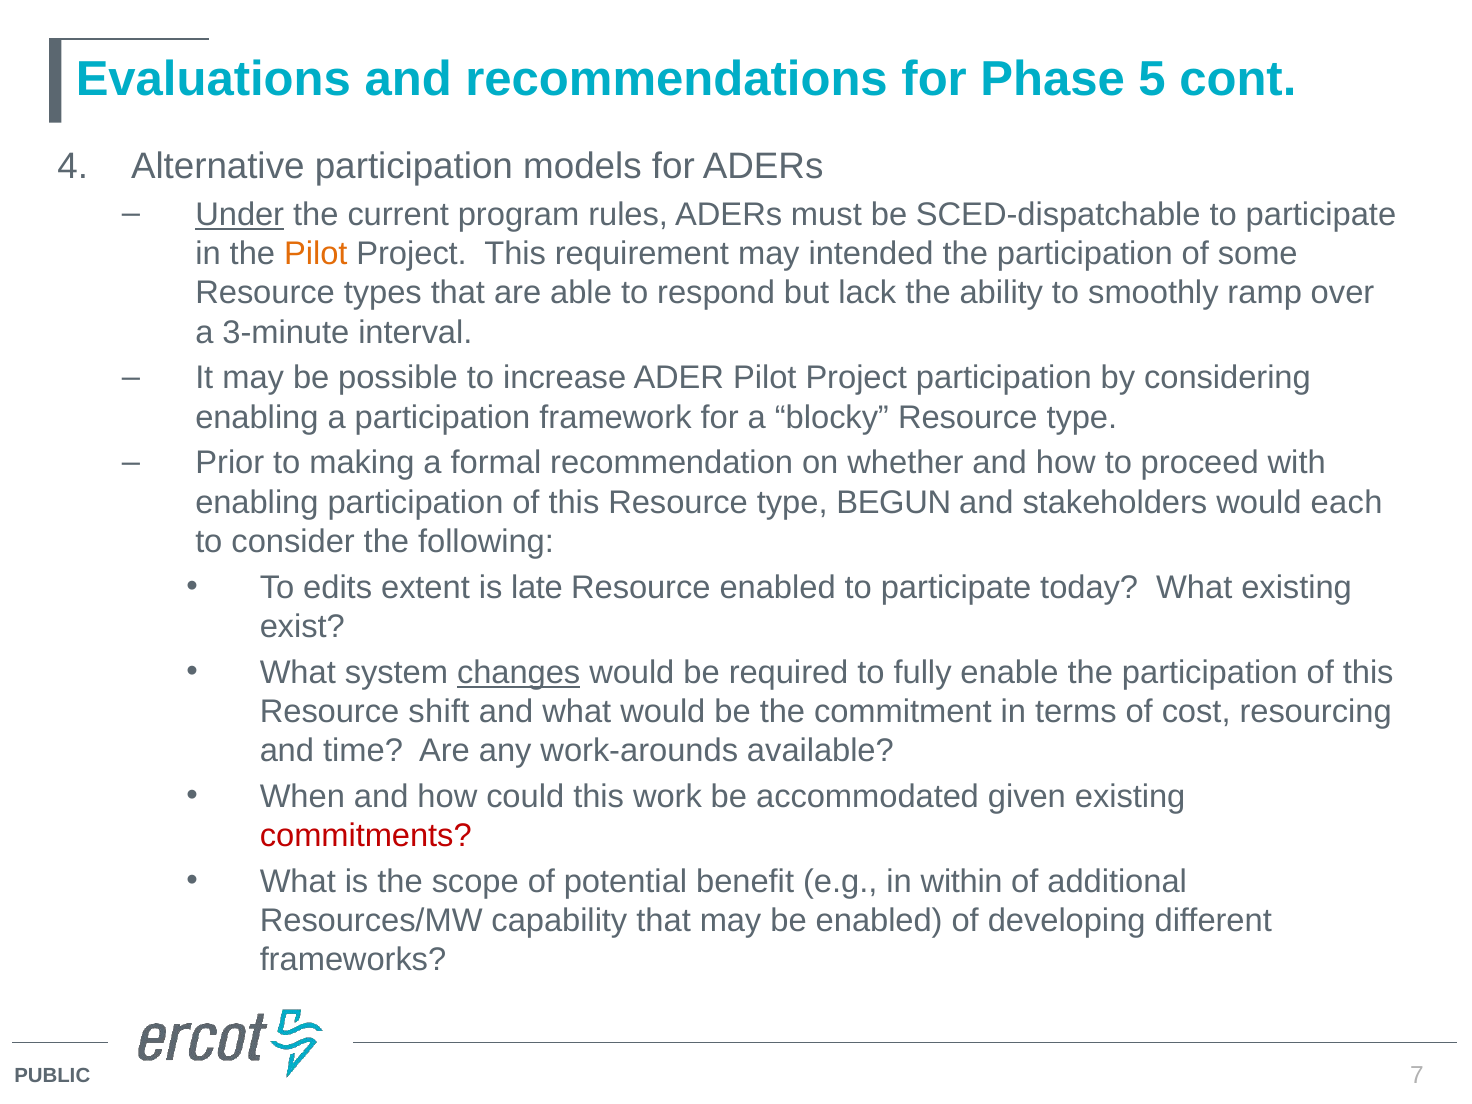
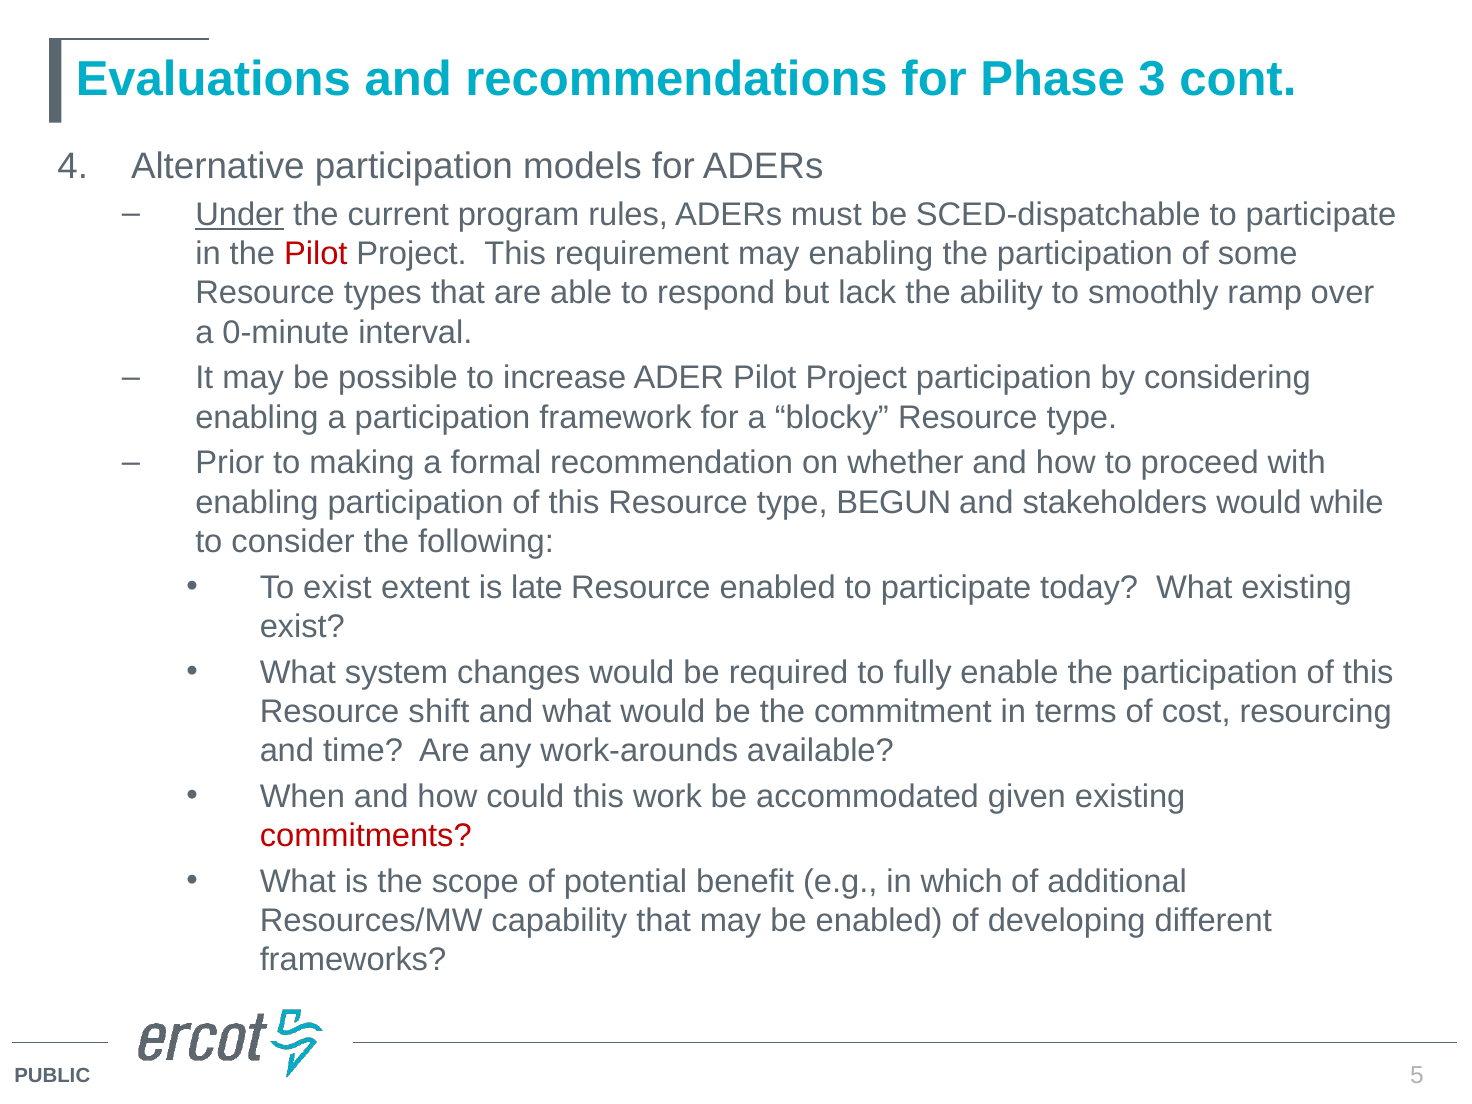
5: 5 -> 3 (1152, 79)
Pilot colour: orange -> red (316, 254)
may intended: intended -> enabling (871, 254)
3-minute: 3-minute -> 0-minute (286, 332)
each: each -> while (1347, 502)
To edits: edits -> exist (337, 587)
changes underline: present -> none (519, 672)
within: within -> which (962, 882)
7: 7 -> 5 (1417, 1076)
